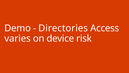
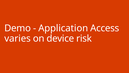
Directories: Directories -> Application (63, 28)
